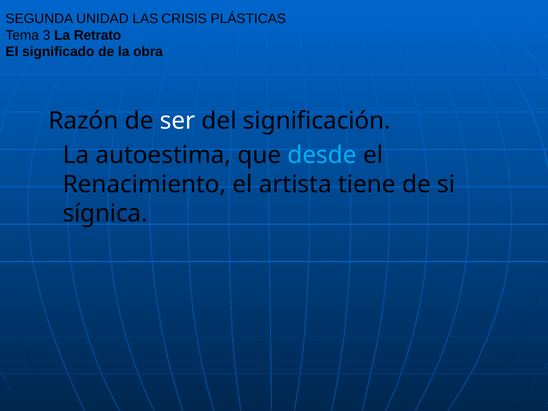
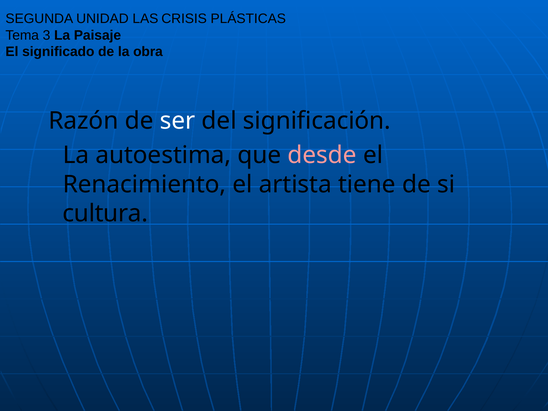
Retrato: Retrato -> Paisaje (97, 35)
desde colour: light blue -> pink (322, 155)
sígnica: sígnica -> cultura (105, 214)
